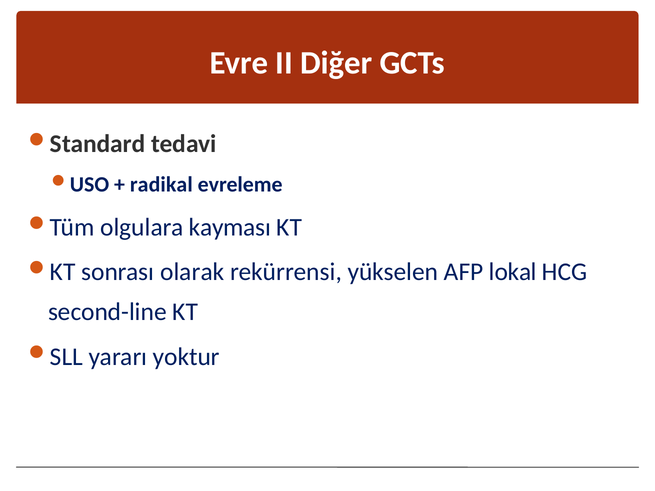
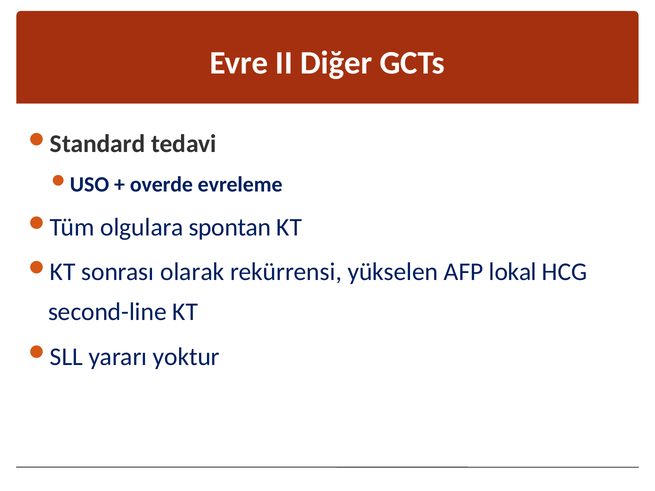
radikal: radikal -> overde (161, 184)
kayması: kayması -> spontan (230, 227)
